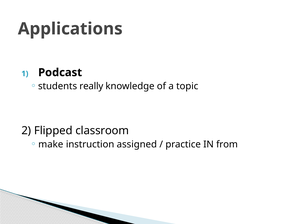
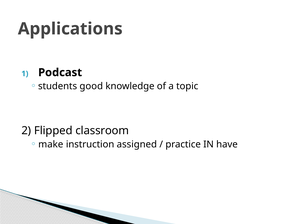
really: really -> good (91, 86)
from: from -> have (227, 144)
